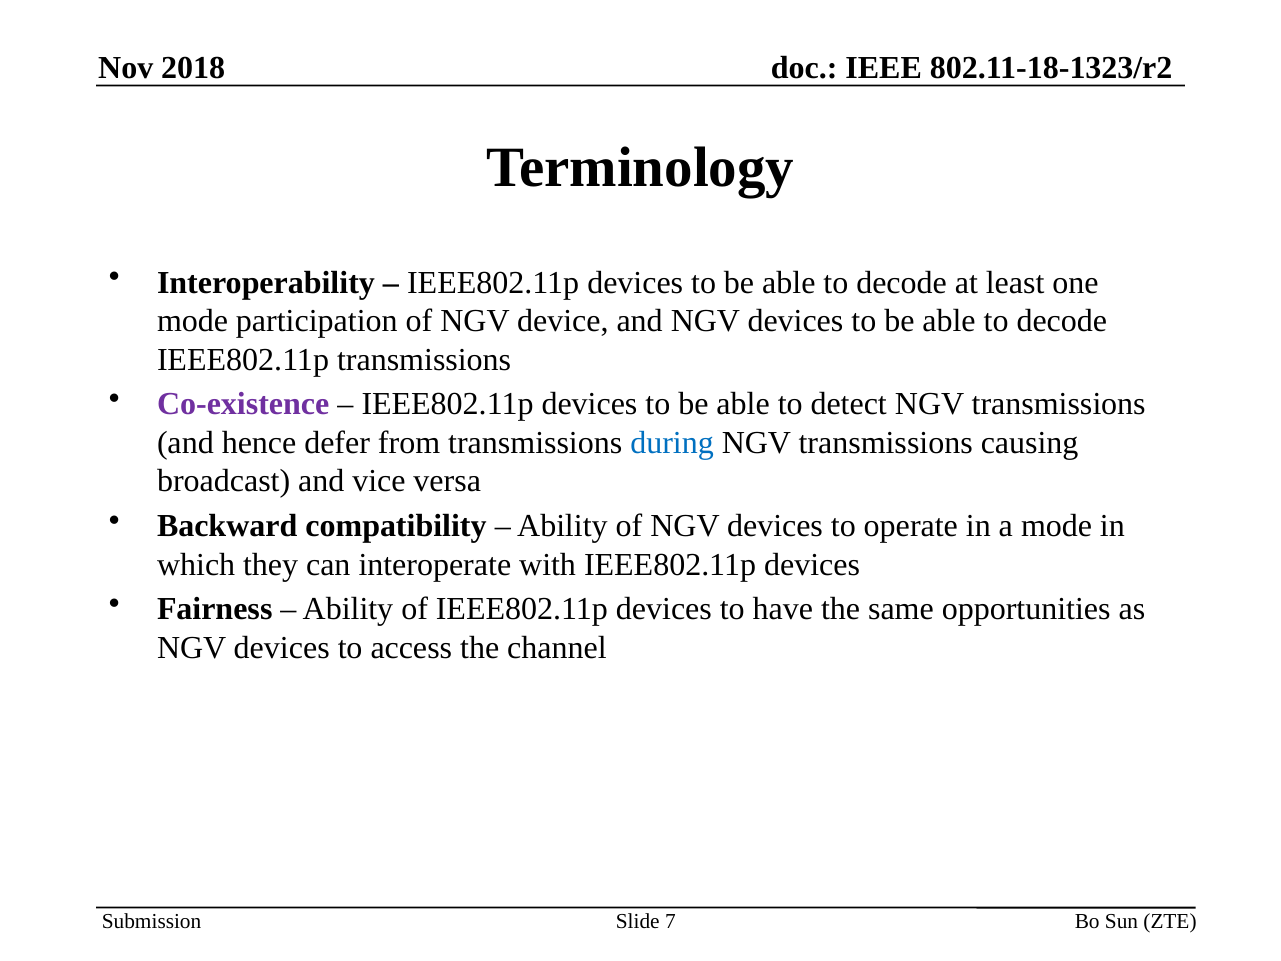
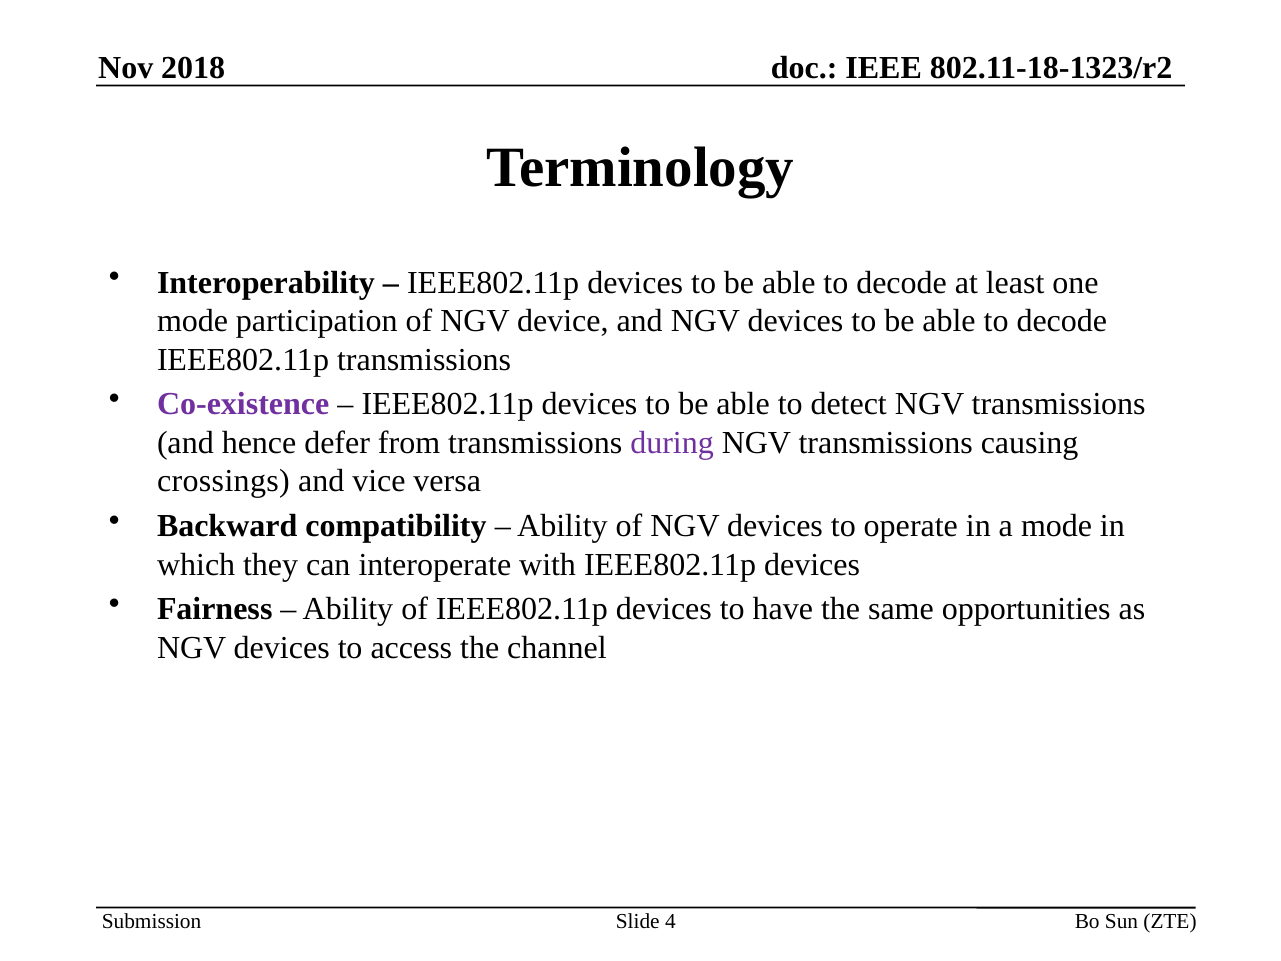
during colour: blue -> purple (672, 443)
broadcast: broadcast -> crossings (223, 481)
7: 7 -> 4 (670, 921)
